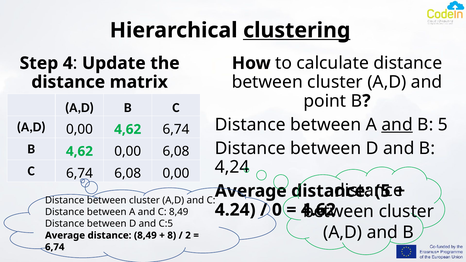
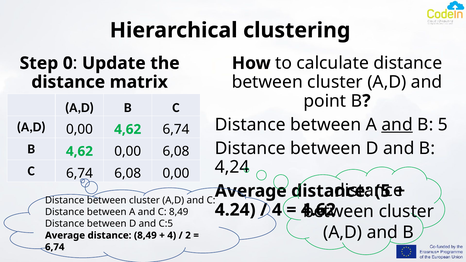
clustering underline: present -> none (297, 30)
4: 4 -> 0 (68, 63)
0: 0 -> 4 (277, 210)
8: 8 -> 4 (172, 235)
